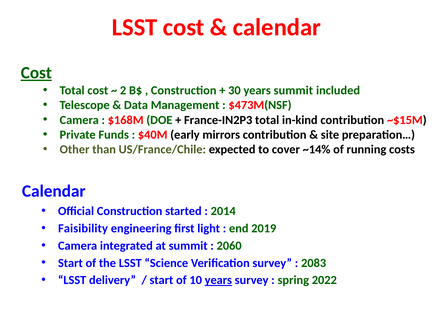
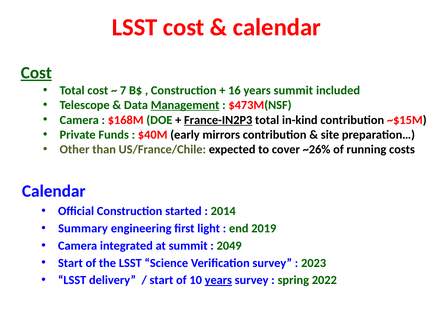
2: 2 -> 7 (123, 90)
30: 30 -> 16 (234, 90)
Management underline: none -> present (185, 105)
France-IN2P3 underline: none -> present (218, 120)
~14%: ~14% -> ~26% (317, 150)
Faisibility: Faisibility -> Summary (83, 228)
2060: 2060 -> 2049 (229, 246)
2083: 2083 -> 2023 (314, 263)
